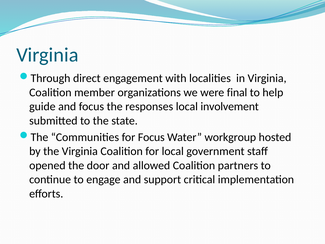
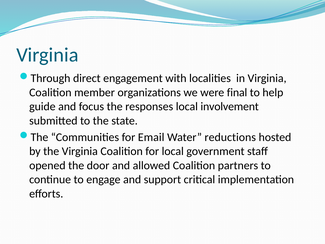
for Focus: Focus -> Email (151, 137)
workgroup: workgroup -> reductions (230, 137)
